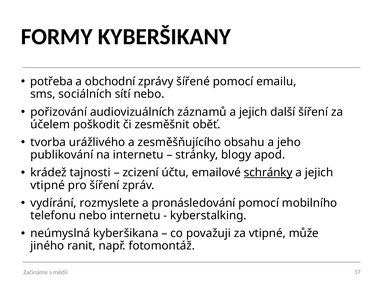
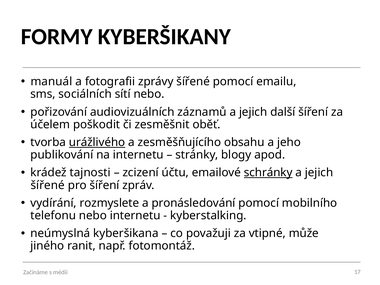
potřeba: potřeba -> manuál (51, 82)
obchodní: obchodní -> fotografii (110, 82)
urážlivého underline: none -> present (97, 142)
vtipné: vtipné -> šířené (48, 185)
